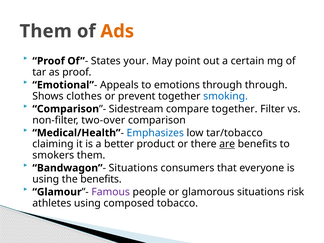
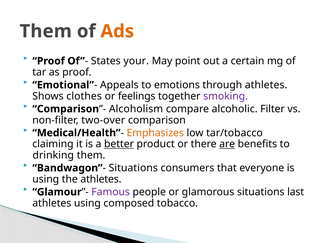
through through: through -> athletes (266, 85)
prevent: prevent -> feelings (137, 96)
smoking colour: blue -> purple (226, 96)
Sidestream: Sidestream -> Alcoholism (136, 109)
compare together: together -> alcoholic (235, 109)
Emphasizes colour: blue -> orange (155, 133)
better underline: none -> present (119, 144)
smokers: smokers -> drinking (53, 155)
the benefits: benefits -> athletes (101, 179)
risk: risk -> last (296, 192)
